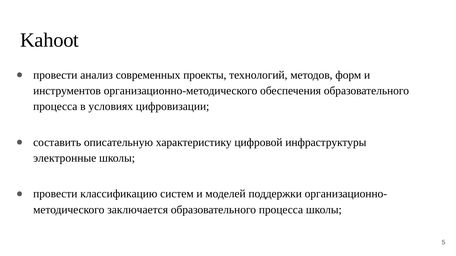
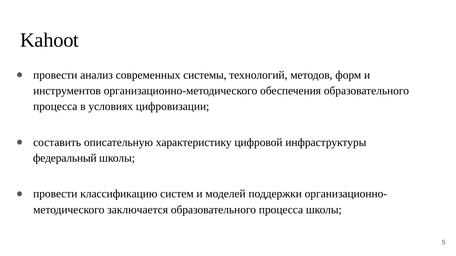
проекты: проекты -> системы (205, 75)
электронные: электронные -> федеральный (65, 158)
